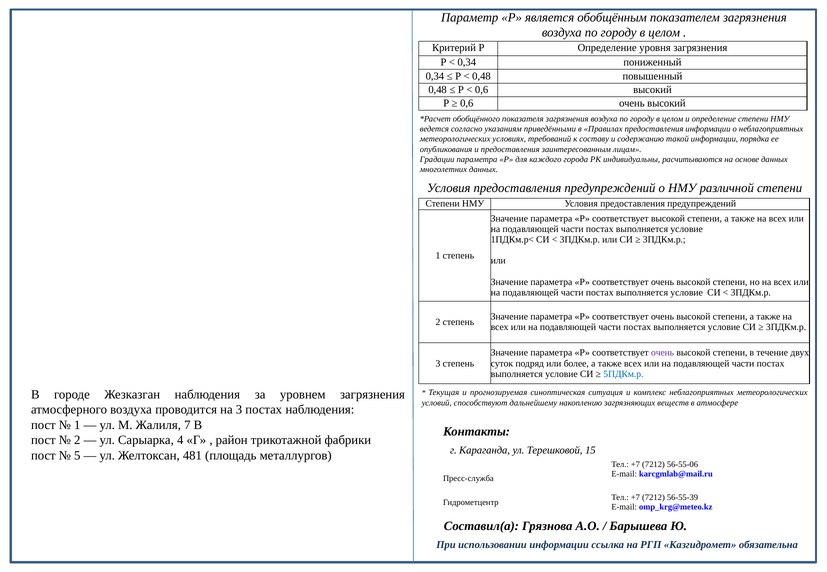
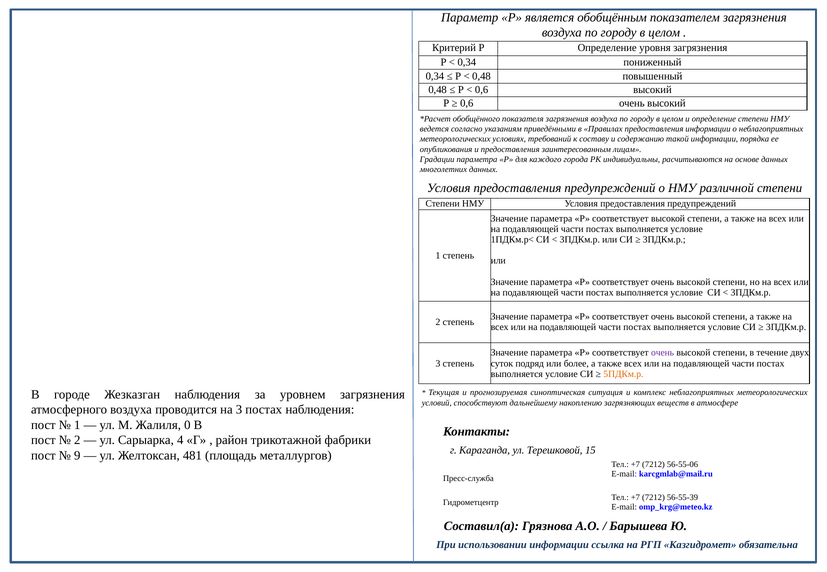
5ПДКм.р colour: blue -> orange (623, 374)
7: 7 -> 0 (187, 425)
5: 5 -> 9 (77, 456)
